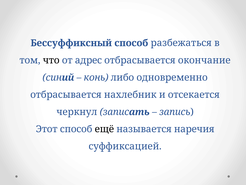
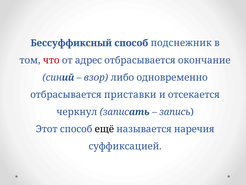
разбежаться: разбежаться -> подснежник (181, 43)
что colour: black -> red (51, 60)
конь: конь -> взор (96, 77)
нахлебник: нахлебник -> приставки (130, 94)
